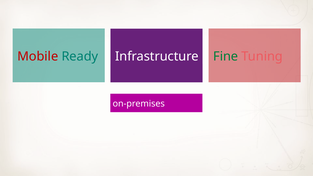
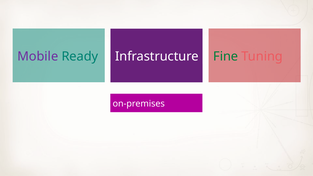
Mobile colour: red -> purple (38, 56)
